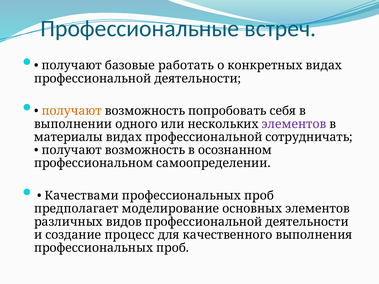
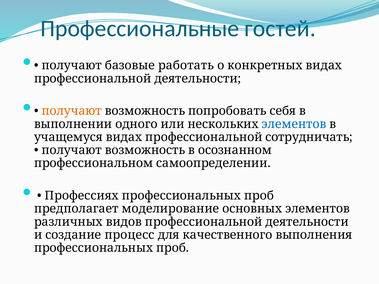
встреч: встреч -> гостей (280, 29)
элементов colour: purple -> blue (294, 124)
материалы: материалы -> учащемуся (68, 137)
Качествами: Качествами -> Профессиях (82, 196)
